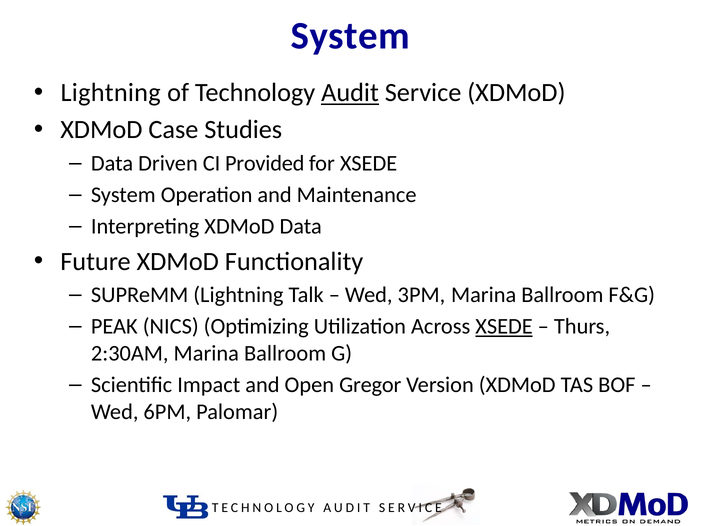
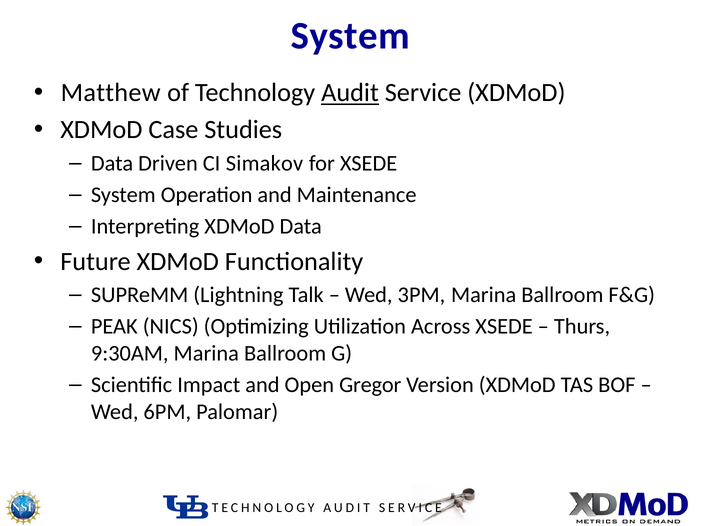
Lightning: Lightning -> Matthew (111, 93)
Provided: Provided -> Simakov (265, 163)
XSEDE underline: present -> none (504, 326)
2:30AM: 2:30AM -> 9:30AM (130, 353)
